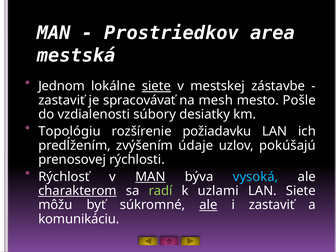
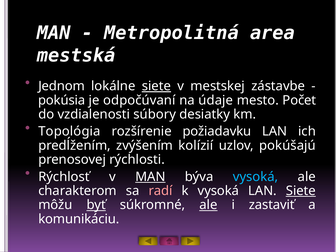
Prostriedkov: Prostriedkov -> Metropolitná (172, 33)
zastaviť: zastaviť -> pokúsia (62, 100)
spracovávať: spracovávať -> odpočúvaní (139, 100)
mesh: mesh -> údaje (216, 100)
Pošle: Pošle -> Počet (299, 100)
Topológiu: Topológiu -> Topológia (69, 131)
údaje: údaje -> kolízií (196, 146)
charakterom underline: present -> none (77, 191)
radí colour: light green -> pink (161, 191)
k uzlami: uzlami -> vysoká (218, 191)
Siete underline: none -> present (301, 191)
byť underline: none -> present (96, 205)
